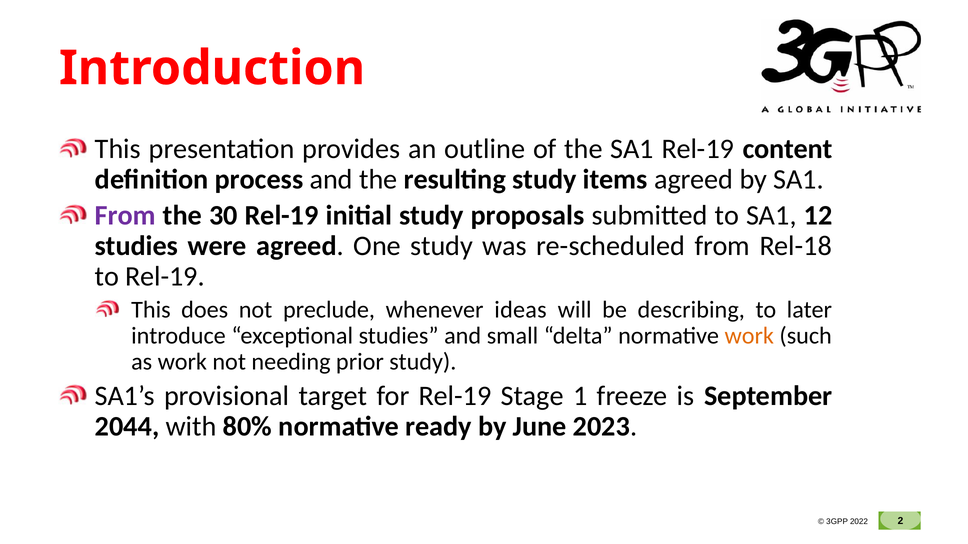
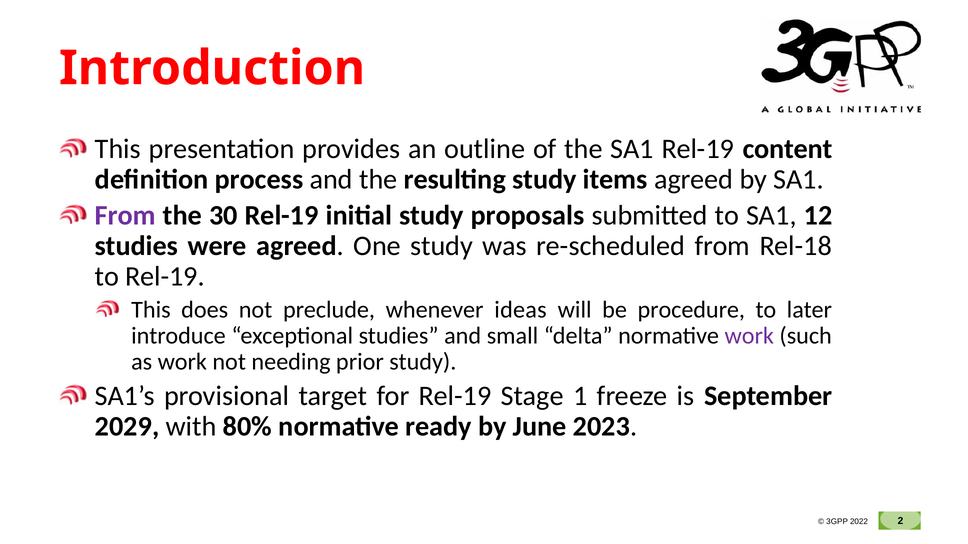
describing: describing -> procedure (691, 310)
work colour: orange -> purple (749, 336)
2044: 2044 -> 2029 (127, 427)
